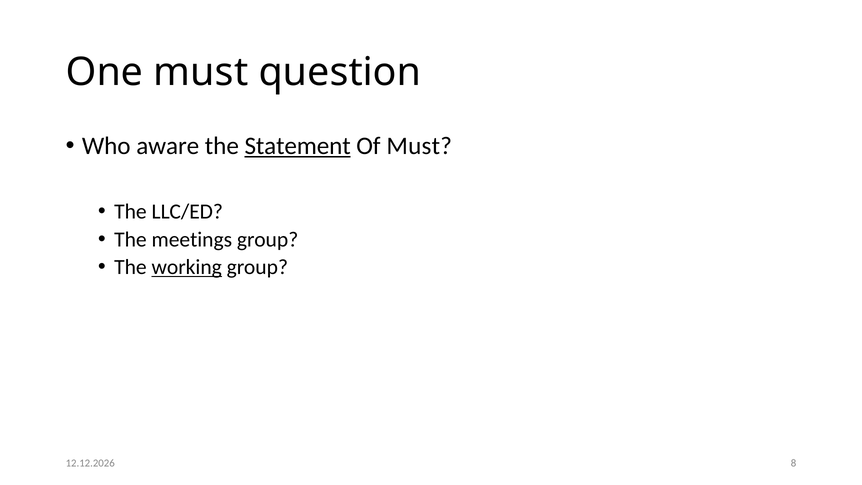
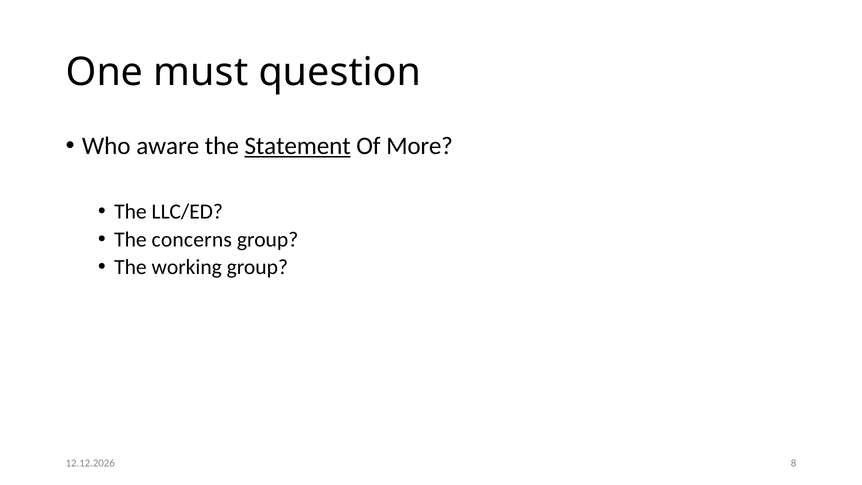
Of Must: Must -> More (419, 146)
meetings: meetings -> concerns (192, 239)
working underline: present -> none (187, 267)
